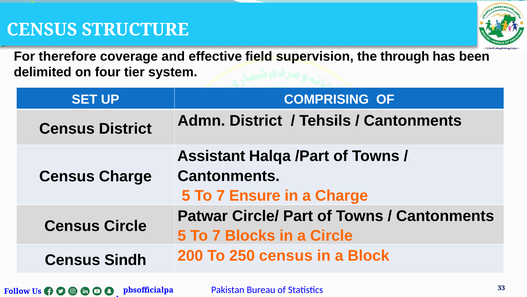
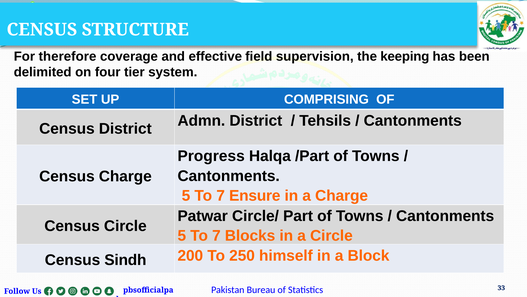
through: through -> keeping (405, 56)
Assistant: Assistant -> Progress (211, 156)
250 census: census -> himself (286, 255)
